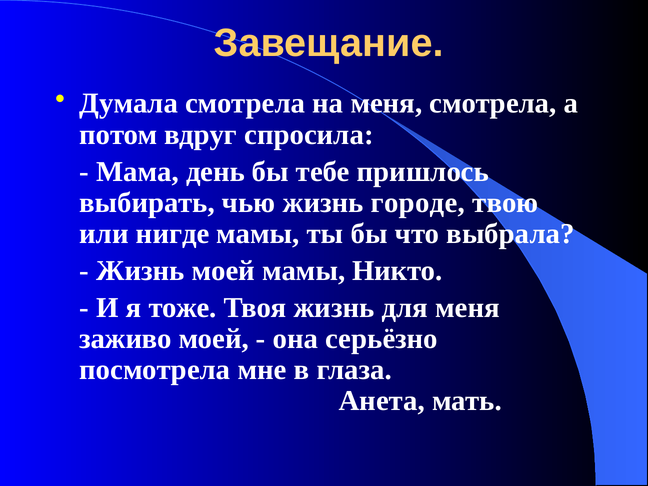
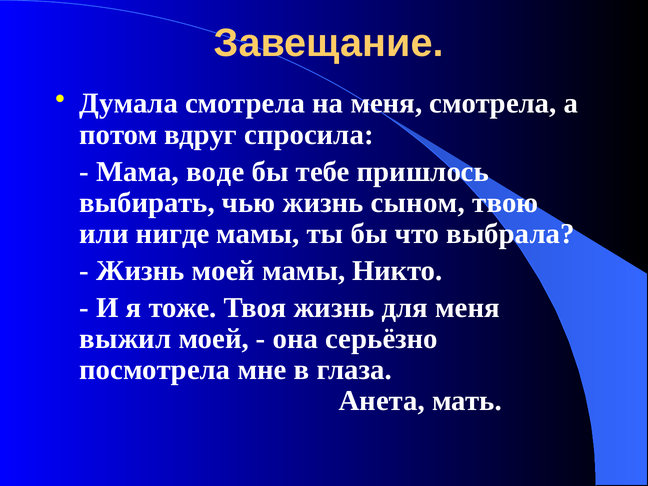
день: день -> воде (215, 172)
городе: городе -> сыном (418, 203)
заживо: заживо -> выжил (125, 339)
